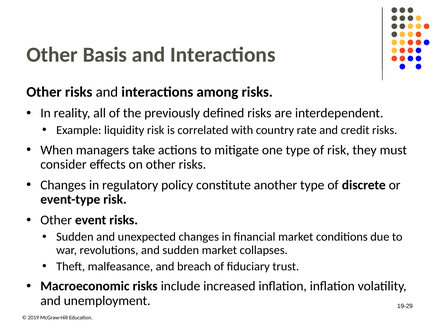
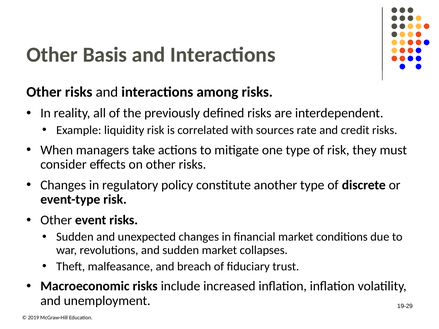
country: country -> sources (275, 130)
